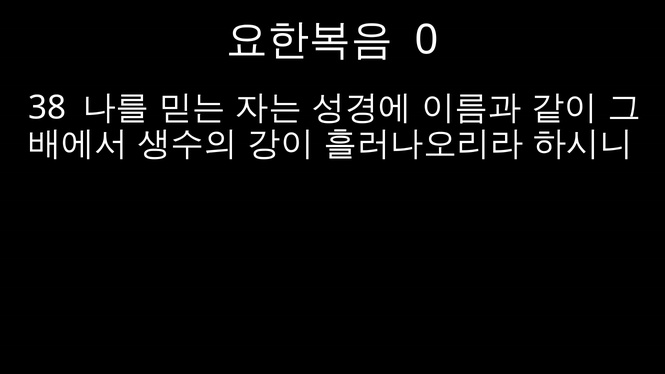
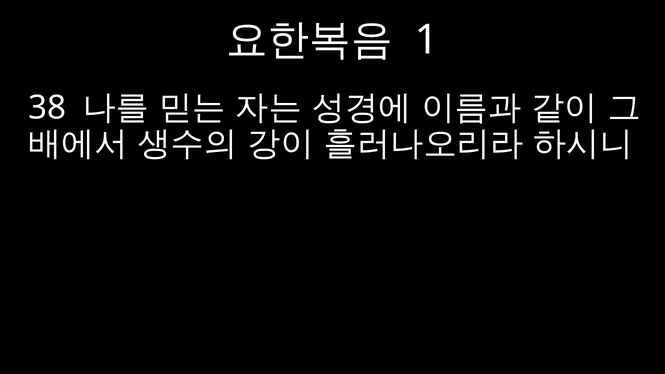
0: 0 -> 1 (427, 40)
